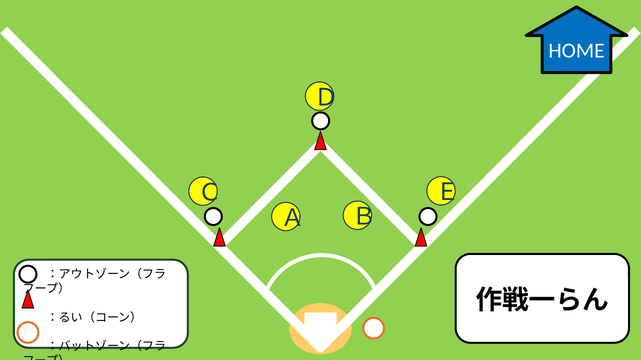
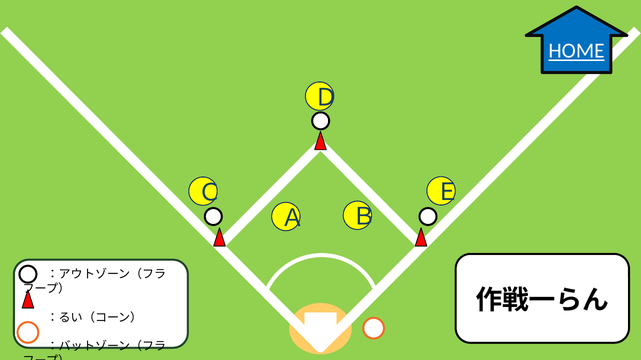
HOME underline: none -> present (576, 51)
